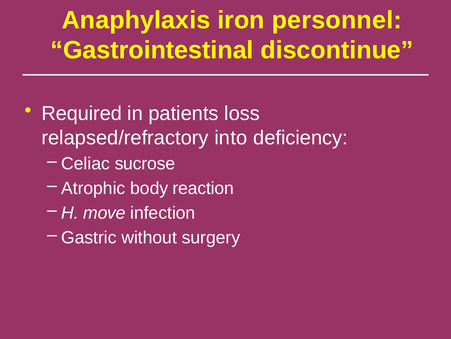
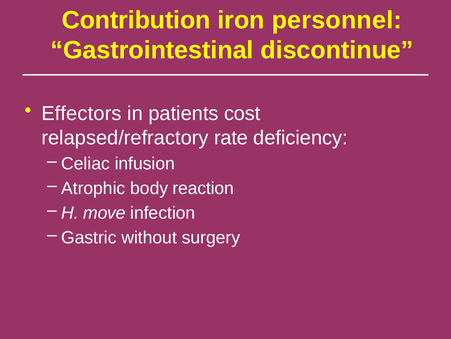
Anaphylaxis: Anaphylaxis -> Contribution (136, 20)
Required: Required -> Effectors (82, 113)
loss: loss -> cost (242, 113)
into: into -> rate (231, 137)
sucrose: sucrose -> infusion (145, 163)
